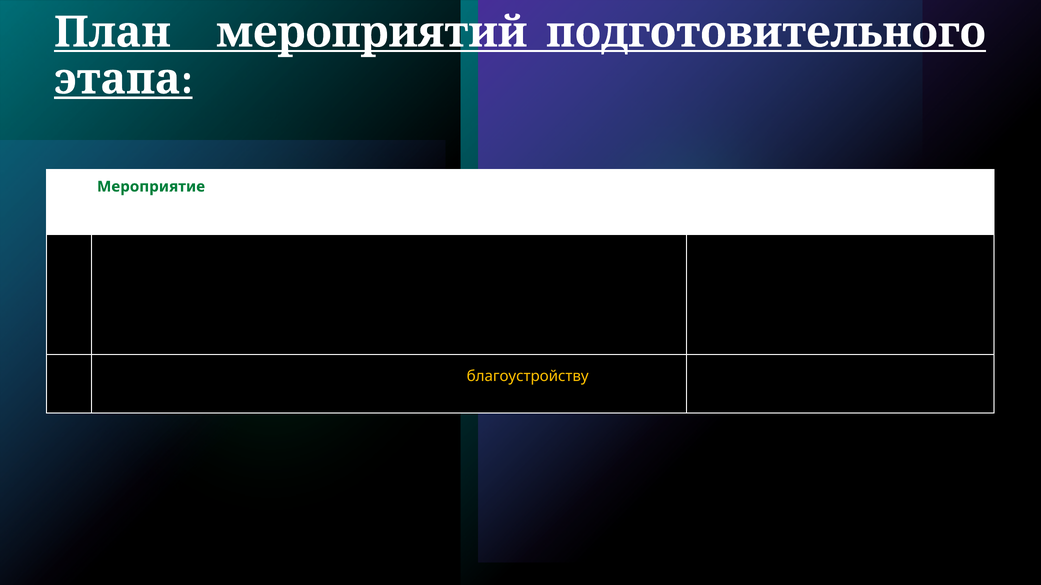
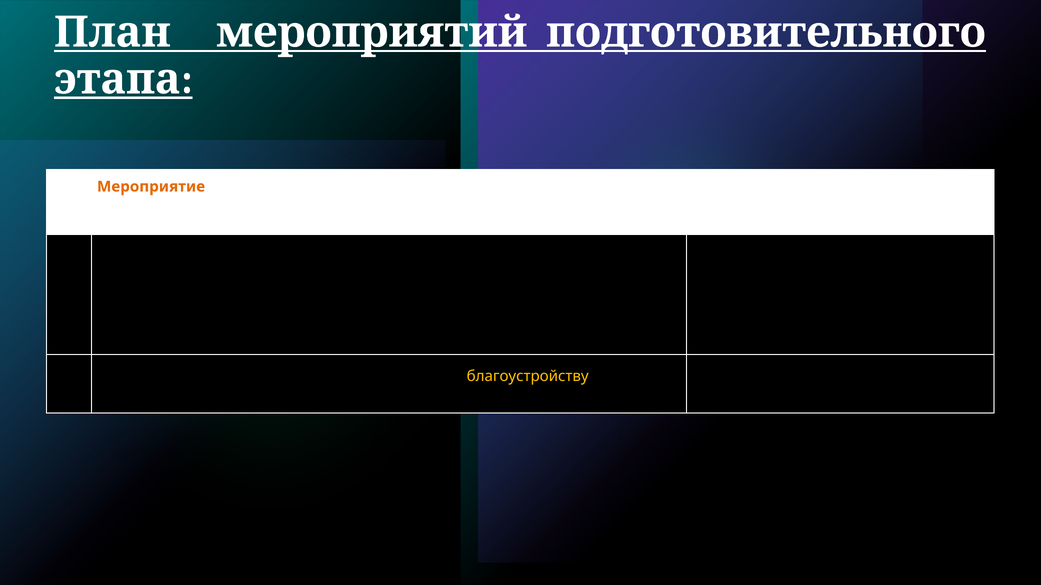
Мероприятие colour: green -> orange (151, 187)
